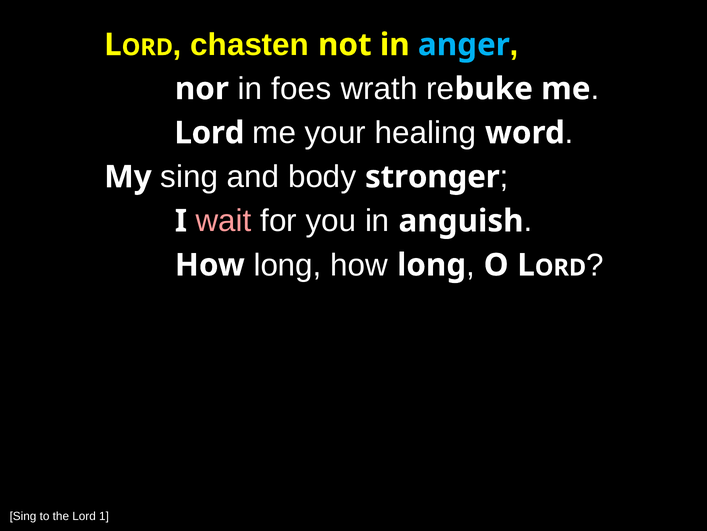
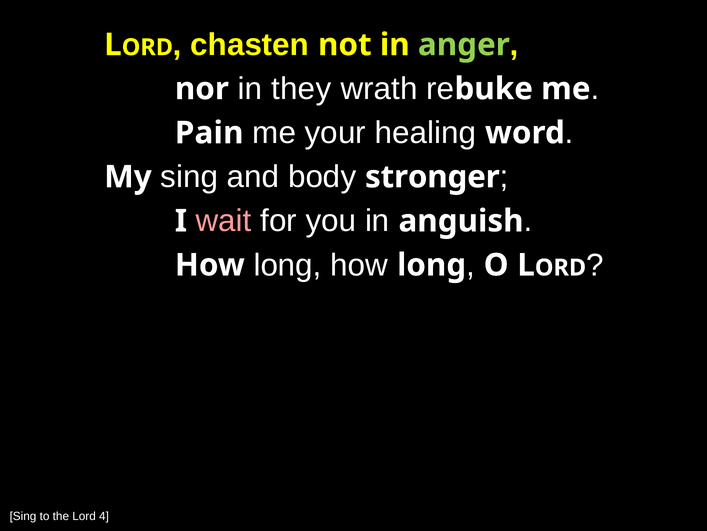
anger colour: light blue -> light green (464, 45)
foes: foes -> they (301, 89)
Lord: Lord -> Pain (209, 133)
1: 1 -> 4 (104, 516)
